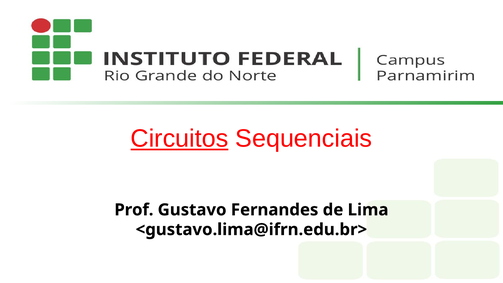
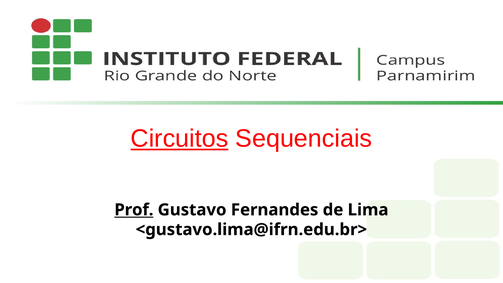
Prof underline: none -> present (134, 210)
